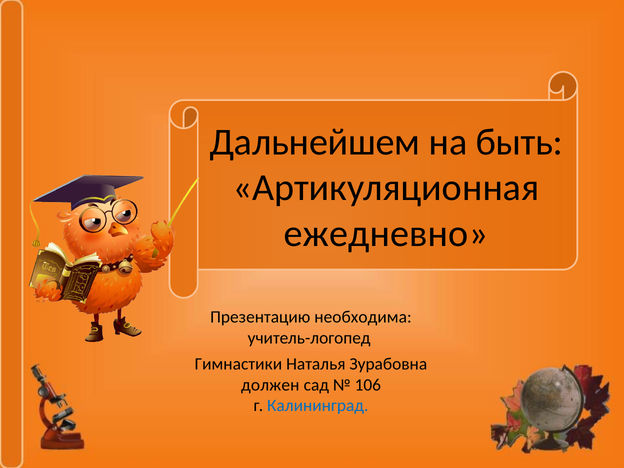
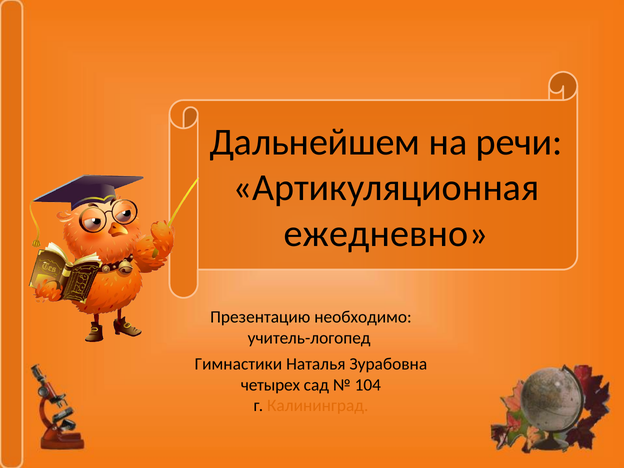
быть: быть -> речи (519, 142)
необходима: необходима -> необходимо (363, 317)
должен: должен -> четырех (270, 385)
106: 106 -> 104 (368, 385)
Калининград colour: blue -> orange (318, 406)
